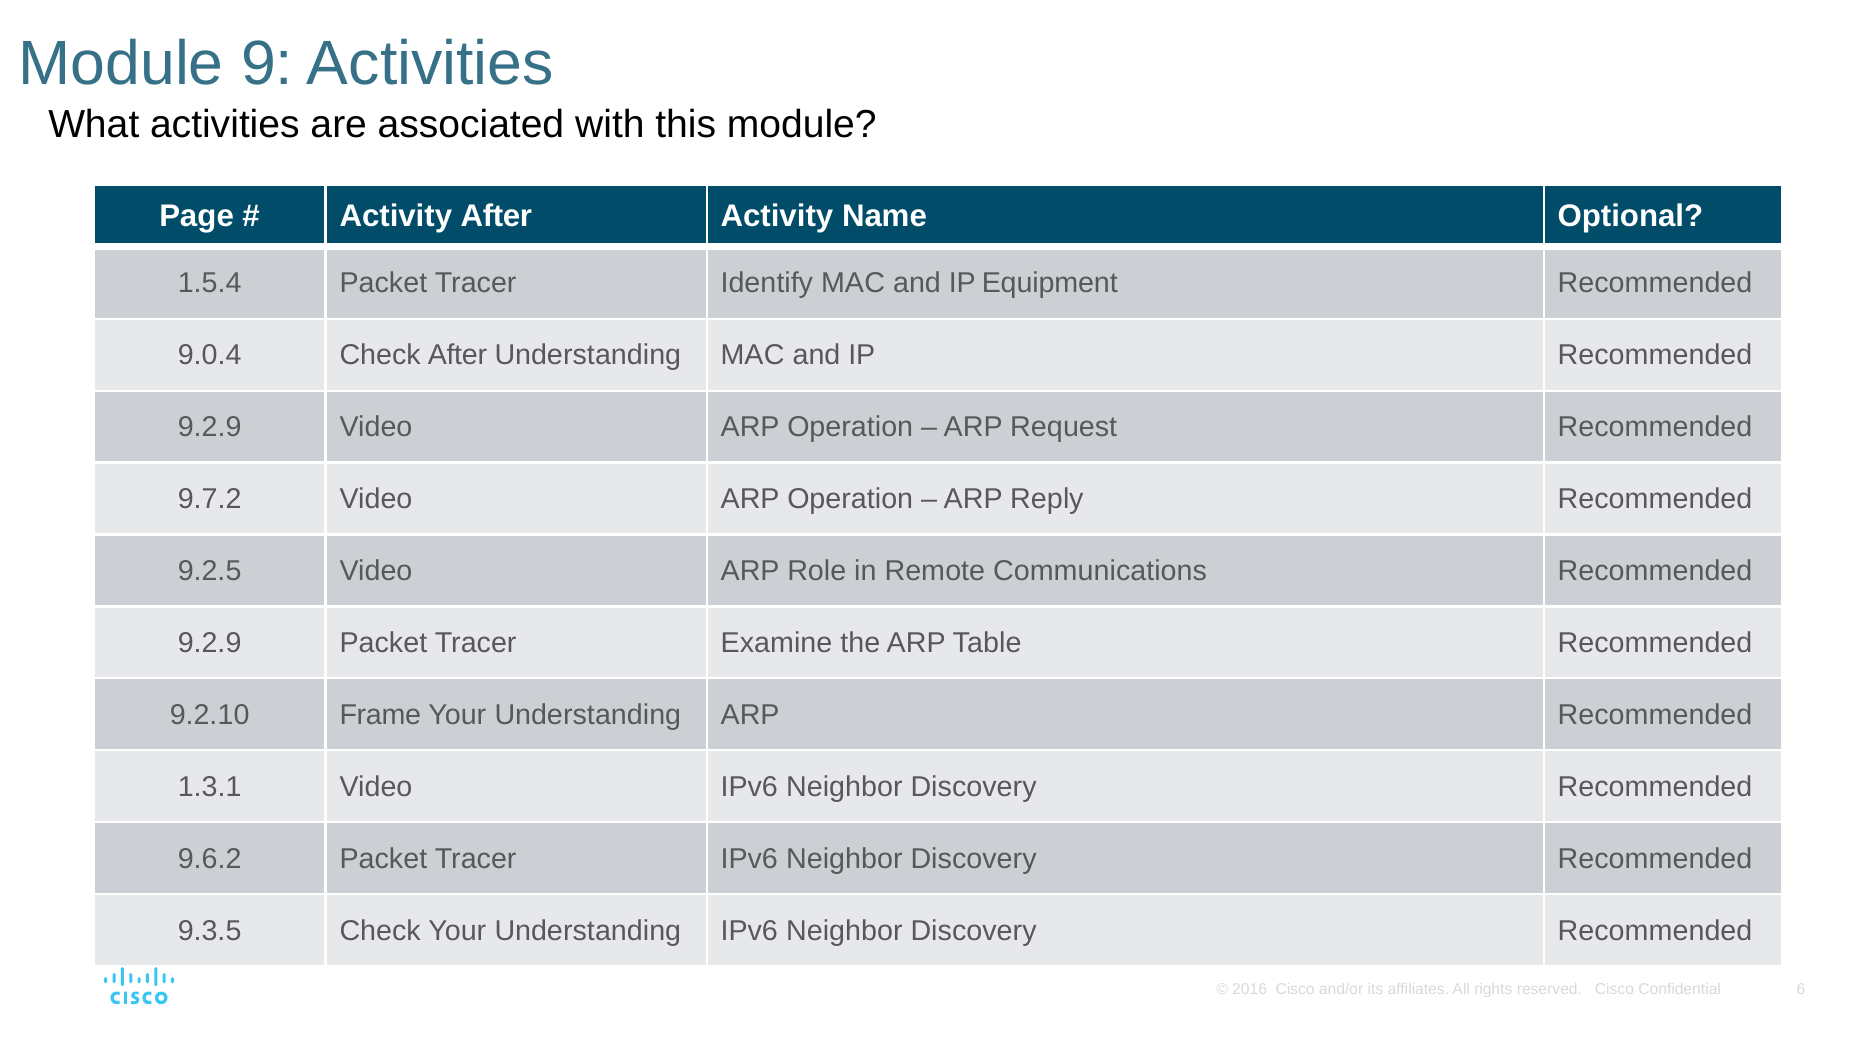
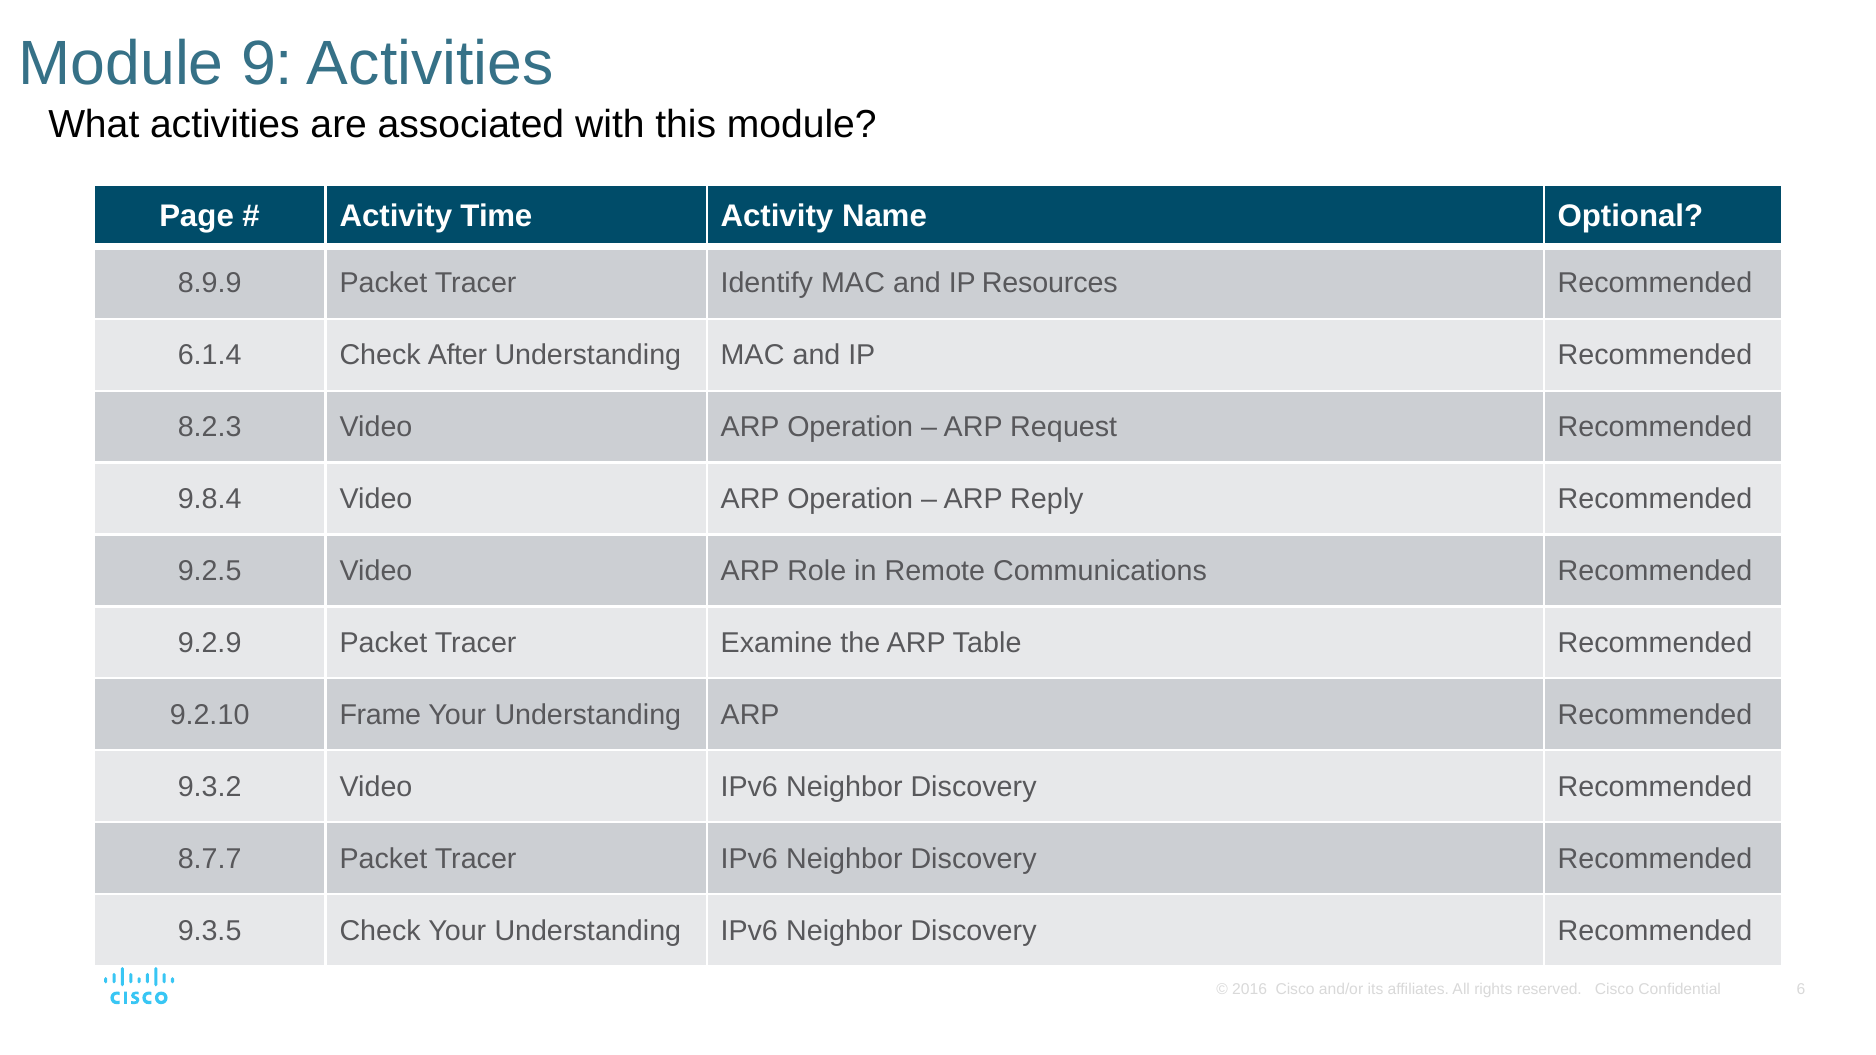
Activity After: After -> Time (496, 217)
1.5.4: 1.5.4 -> 8.9.9 (210, 283)
Equipment: Equipment -> Resources (1050, 283)
9.0.4: 9.0.4 -> 6.1.4 (210, 355)
9.2.9: 9.2.9 -> 8.2.3 (210, 427)
9.7.2: 9.7.2 -> 9.8.4 (210, 499)
1.3.1: 1.3.1 -> 9.3.2 (210, 787)
9.6.2: 9.6.2 -> 8.7.7 (210, 859)
